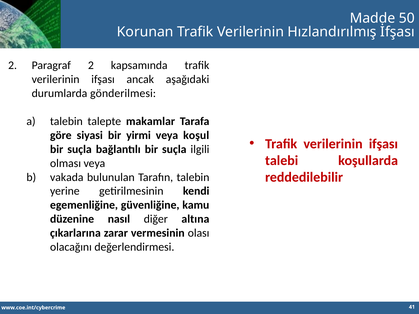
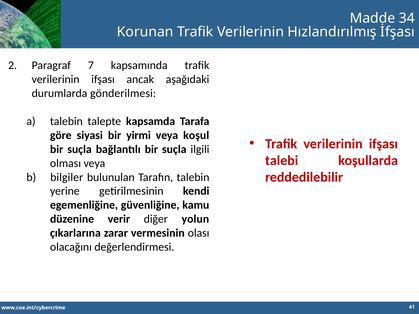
50: 50 -> 34 (407, 18)
Paragraf 2: 2 -> 7 (91, 66)
makamlar: makamlar -> kapsamda (151, 121)
vakada: vakada -> bilgiler (67, 177)
nasıl: nasıl -> verir (119, 219)
altına: altına -> yolun (195, 219)
